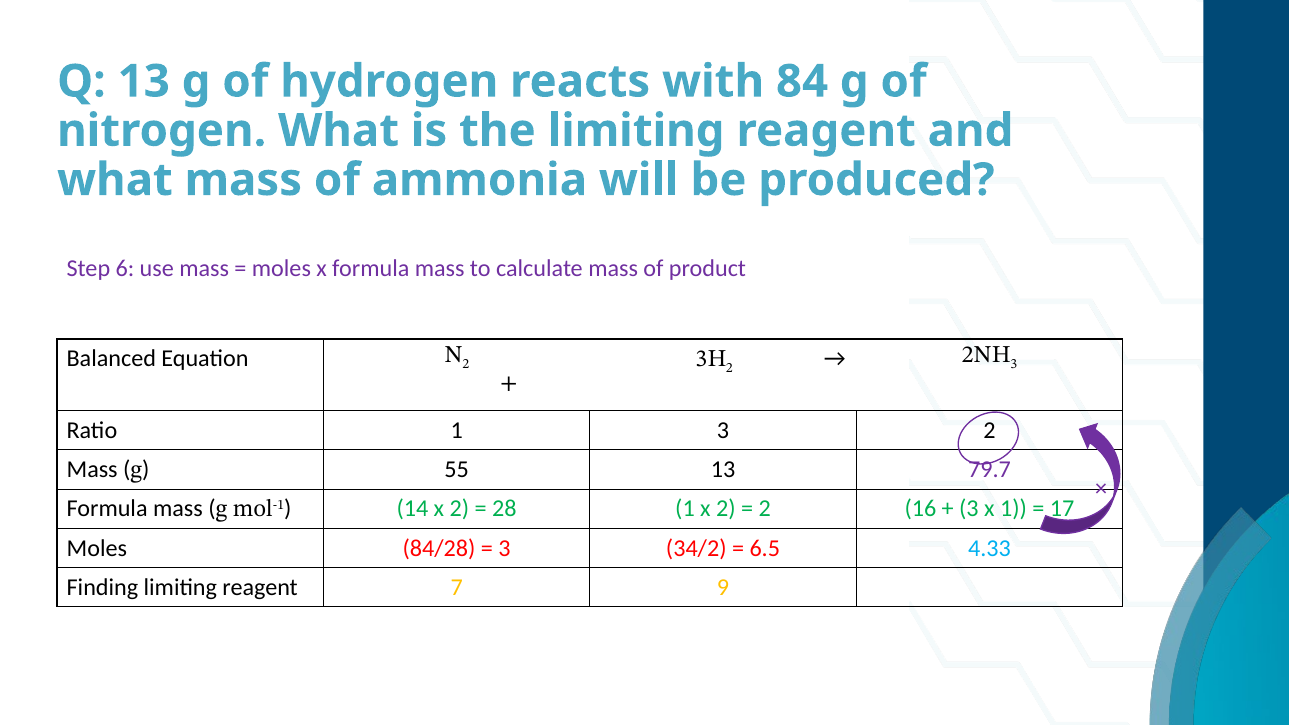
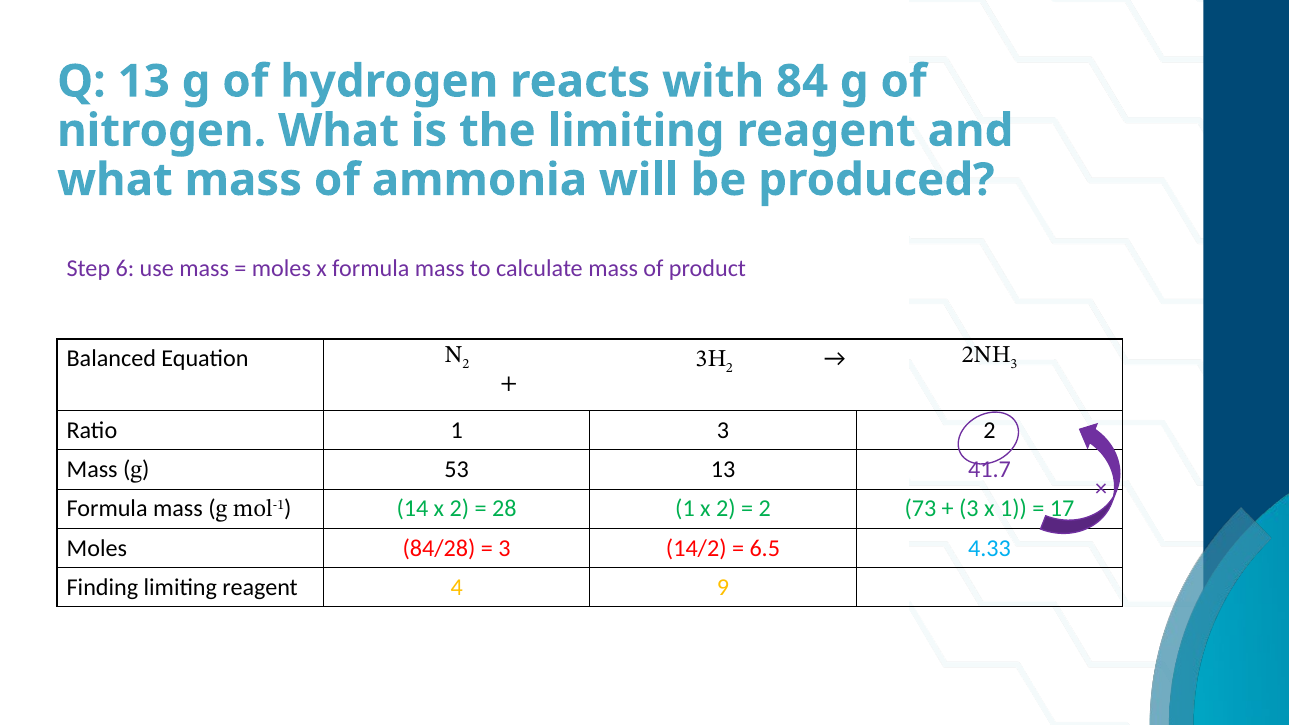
55: 55 -> 53 (457, 470)
79.7: 79.7 -> 41.7 (989, 470)
16: 16 -> 73 (920, 509)
34/2: 34/2 -> 14/2 (696, 548)
7: 7 -> 4 (457, 587)
